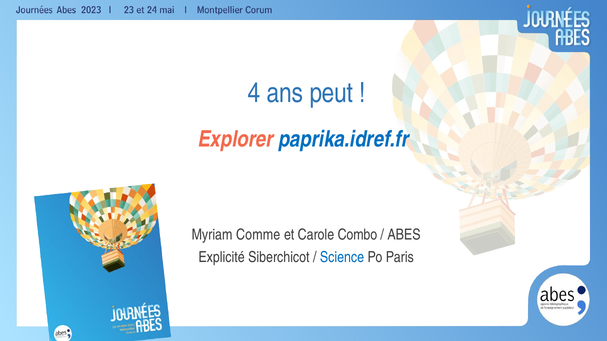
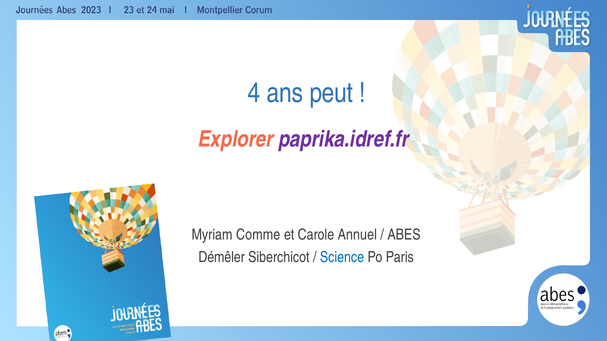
paprika.idref.fr colour: blue -> purple (344, 139)
Combo: Combo -> Annuel (357, 235)
Explicité: Explicité -> Démêler (222, 258)
